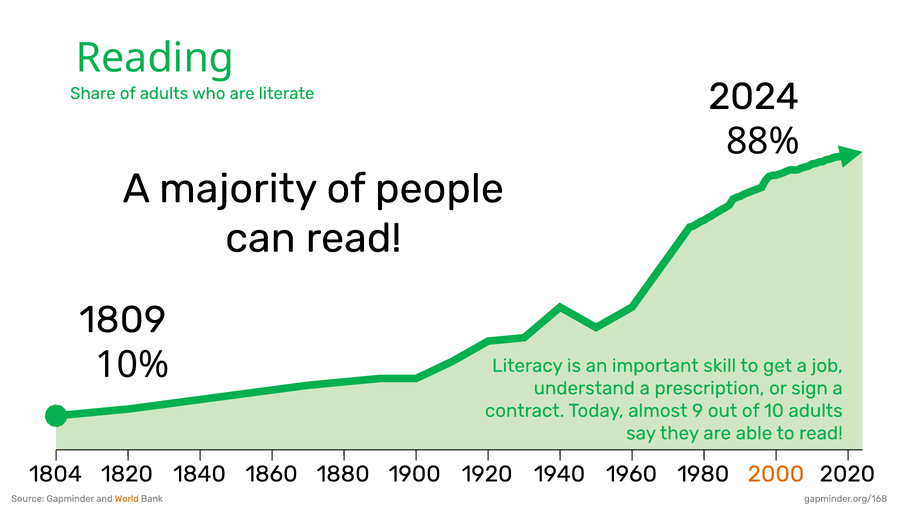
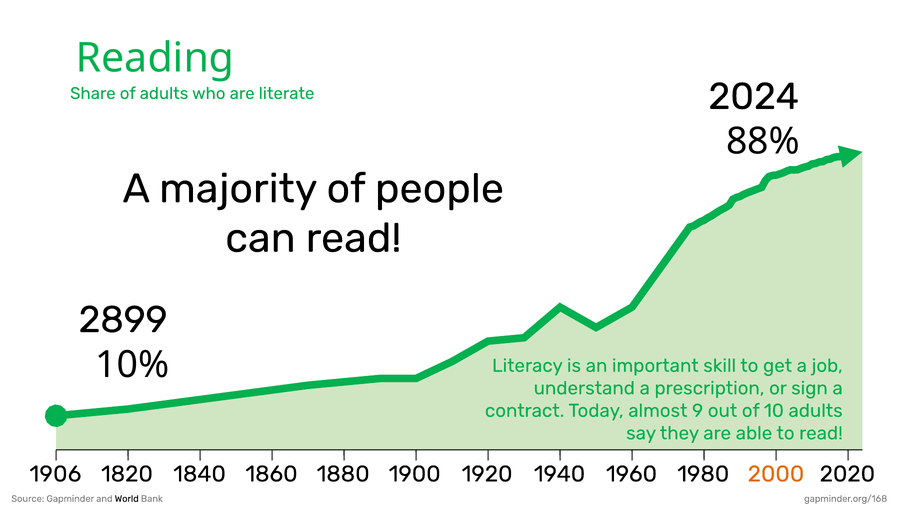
1809: 1809 -> 2899 (123, 320)
1804: 1804 -> 1906 (55, 474)
World colour: orange -> black (127, 499)
